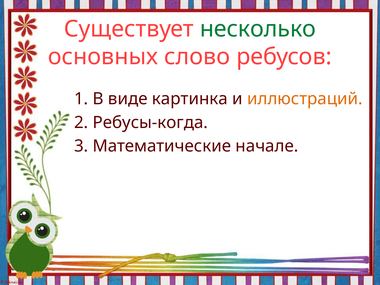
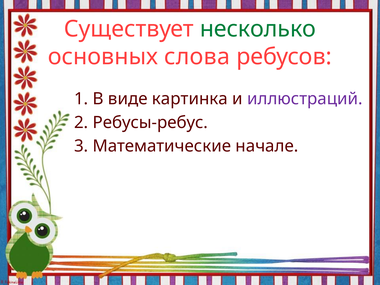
слово: слово -> слова (197, 57)
иллюстраций colour: orange -> purple (305, 99)
Ребусы-когда: Ребусы-когда -> Ребусы-ребус (150, 122)
